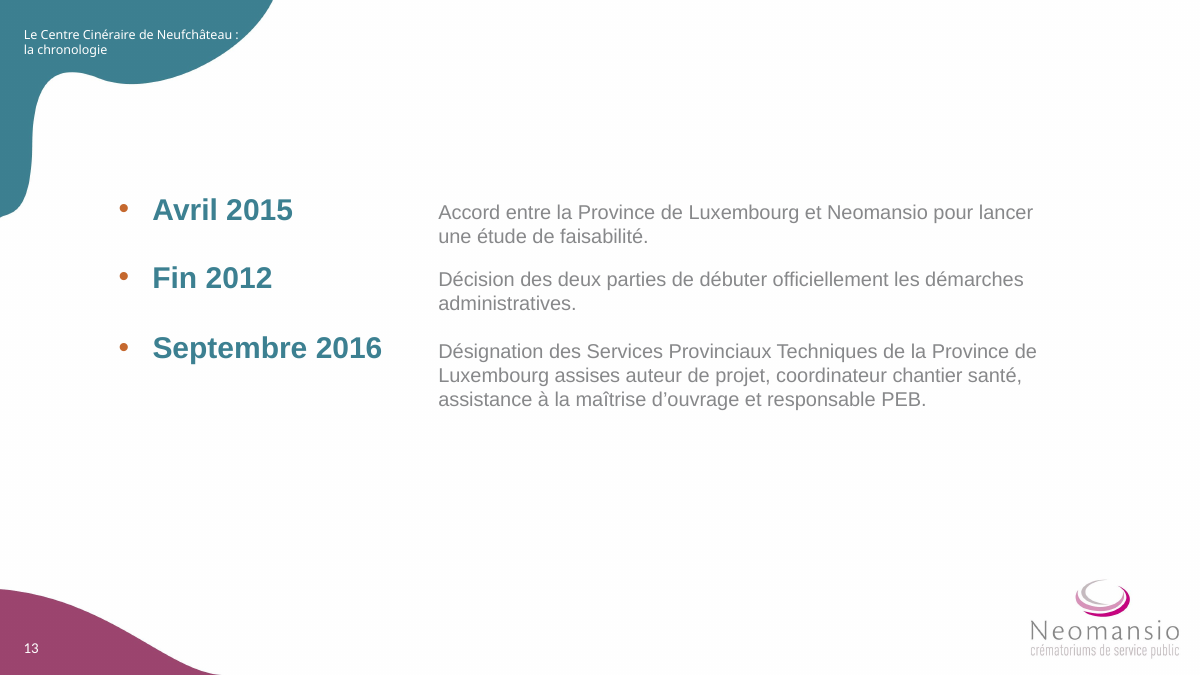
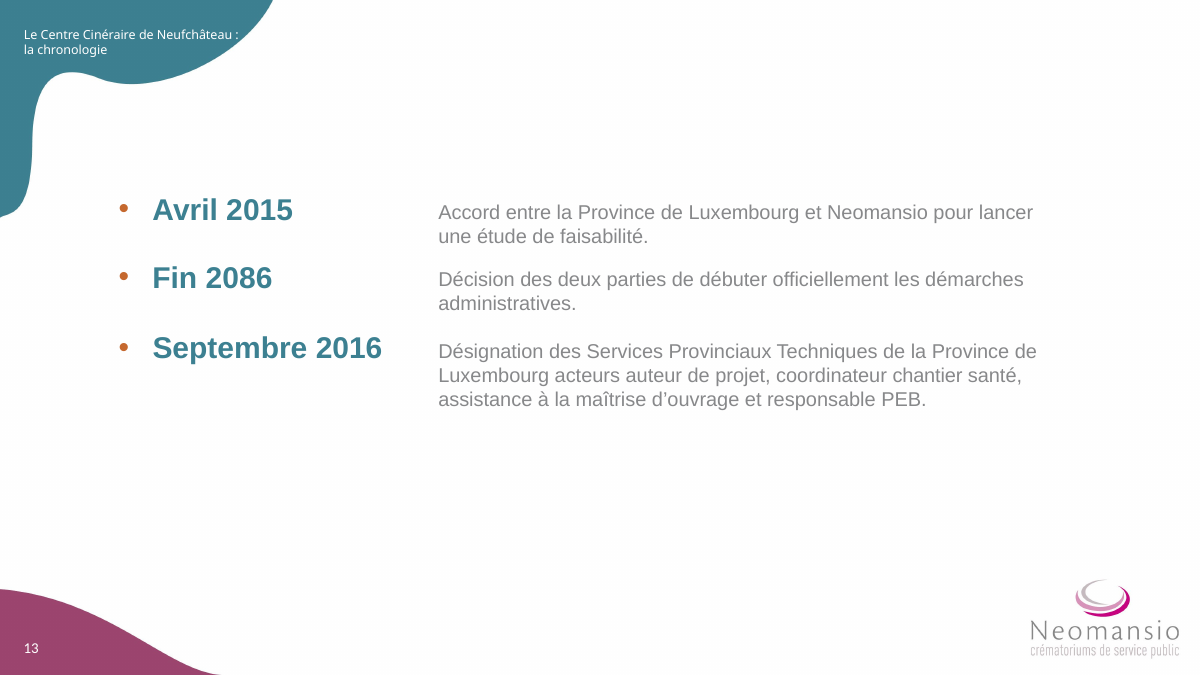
2012: 2012 -> 2086 (239, 278)
assises: assises -> acteurs (587, 376)
